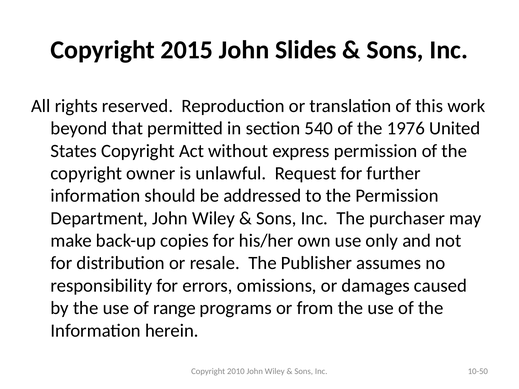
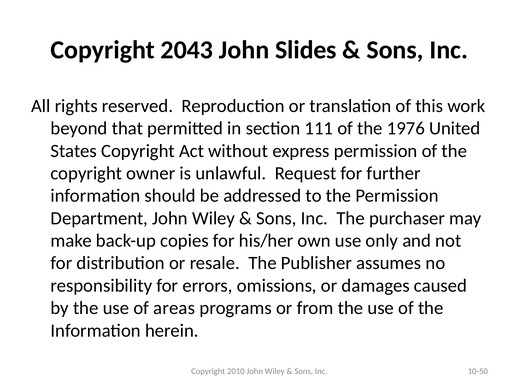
2015: 2015 -> 2043 (187, 50)
540: 540 -> 111 (319, 128)
range: range -> areas (174, 308)
